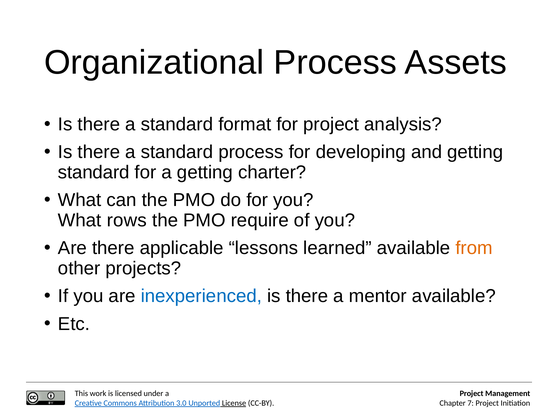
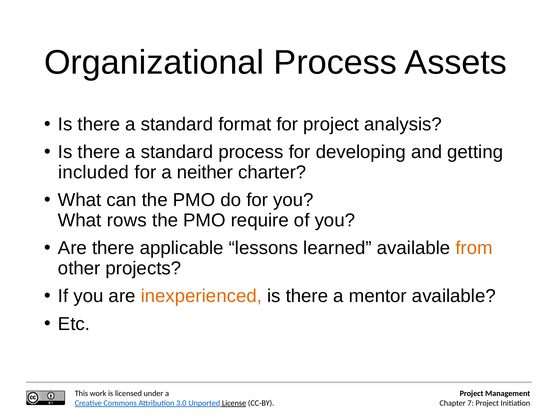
standard: standard -> included (94, 172)
a getting: getting -> neither (205, 172)
inexperienced colour: blue -> orange (201, 296)
